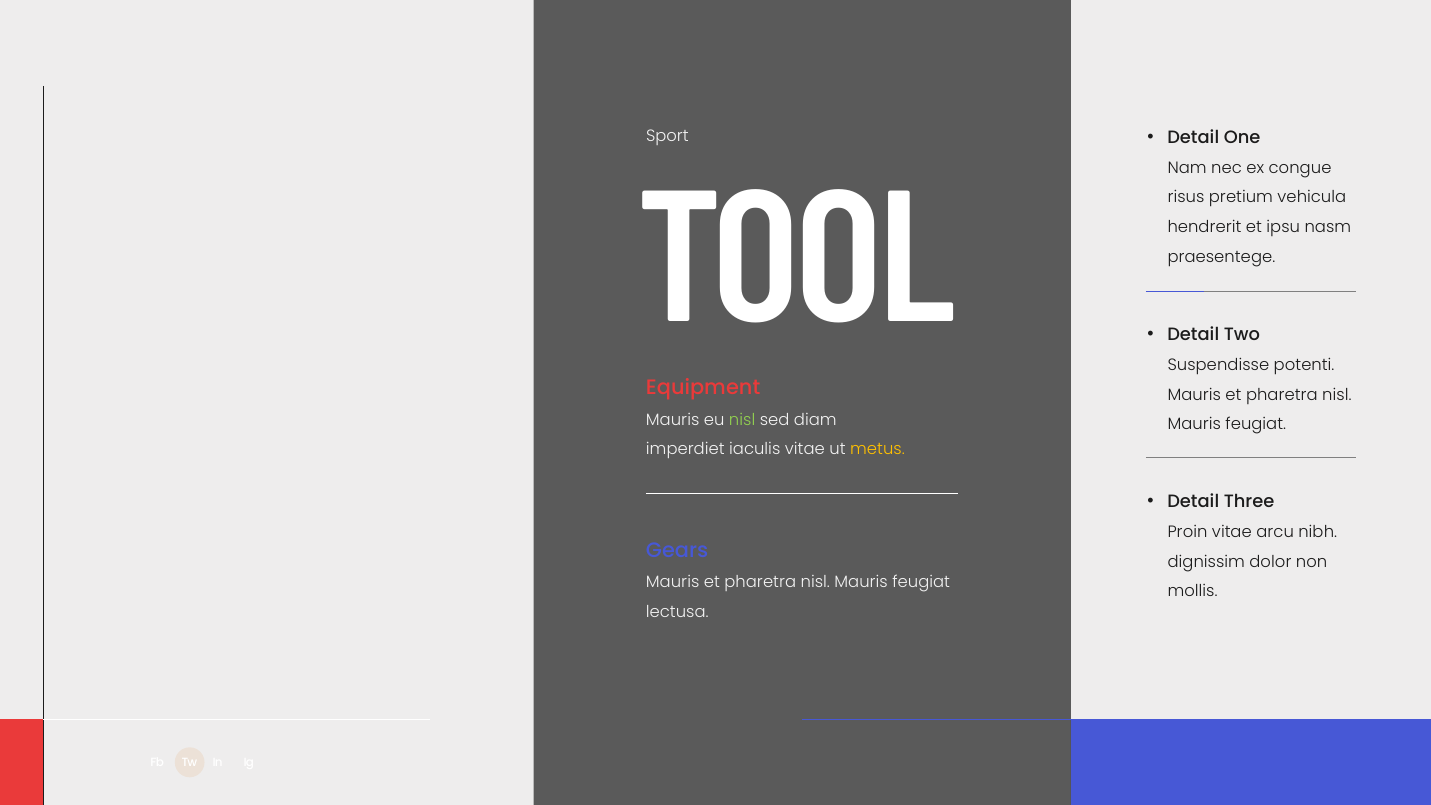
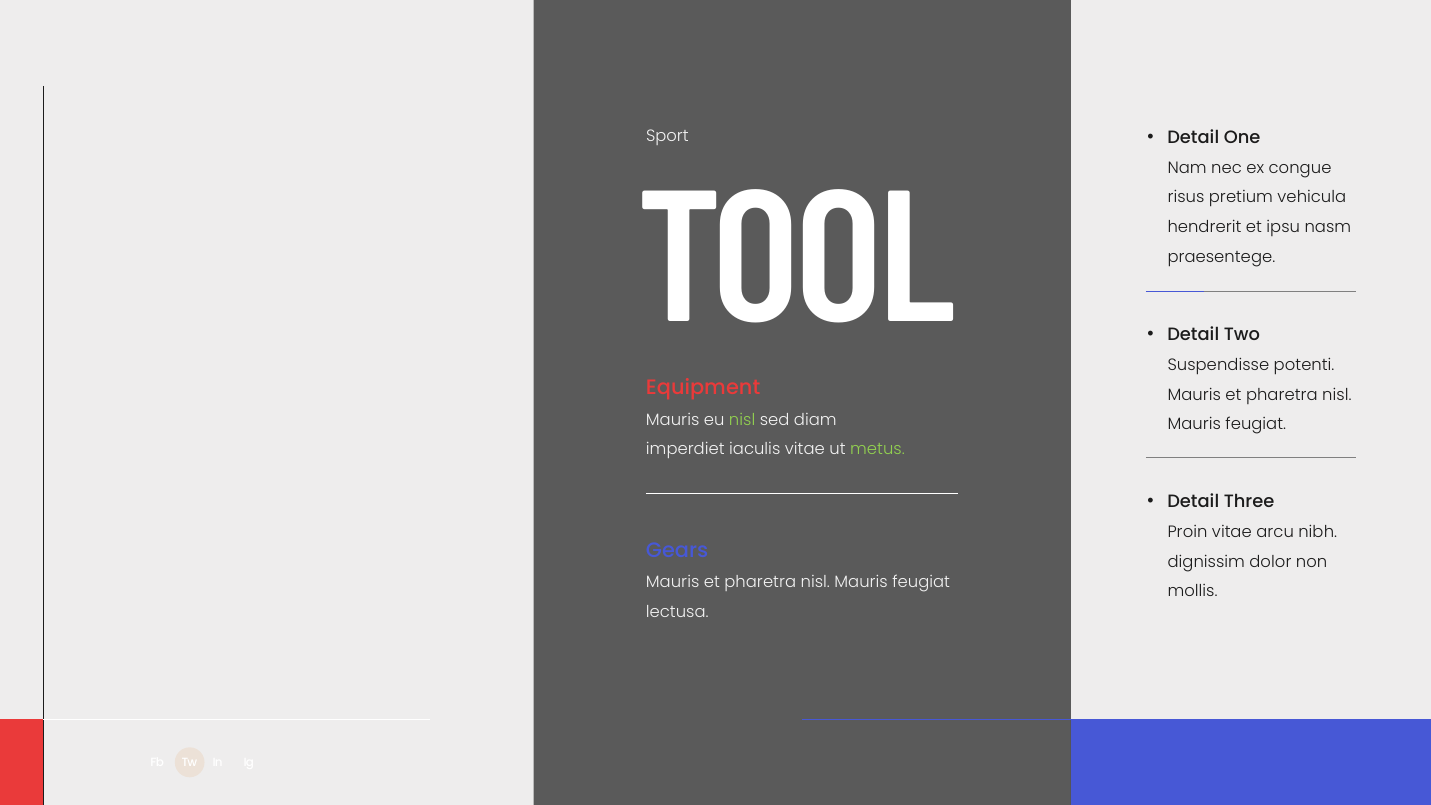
metus colour: yellow -> light green (877, 449)
